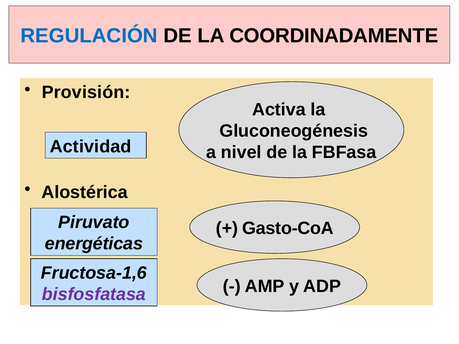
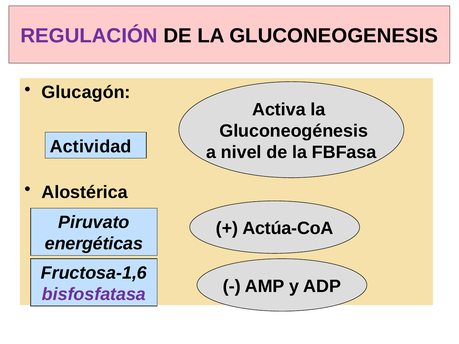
REGULACIÓN colour: blue -> purple (89, 36)
COORDINADAMENTE: COORDINADAMENTE -> GLUCONEOGENESIS (334, 36)
Provisión: Provisión -> Glucagón (86, 92)
Gasto-CoA: Gasto-CoA -> Actúa-CoA (288, 229)
